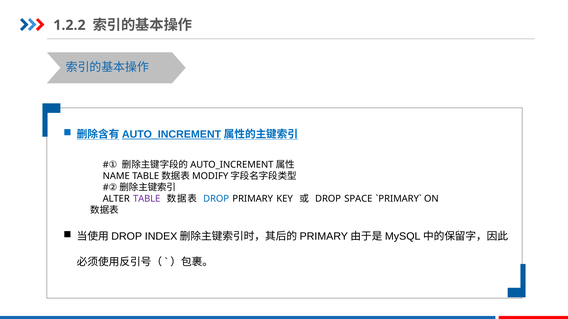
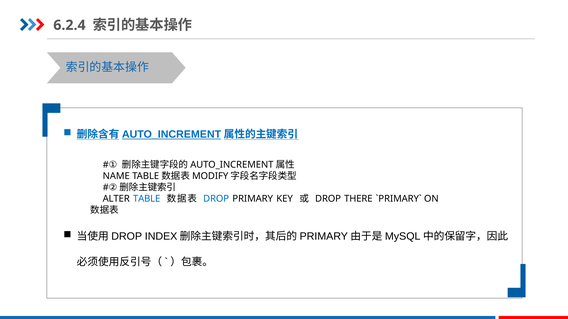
1.2.2: 1.2.2 -> 6.2.4 (69, 25)
TABLE colour: purple -> blue (147, 199)
SPACE: SPACE -> THERE (358, 199)
